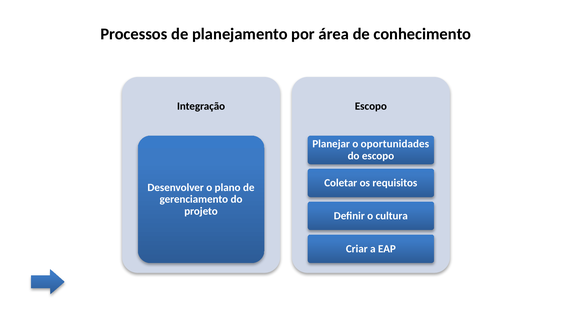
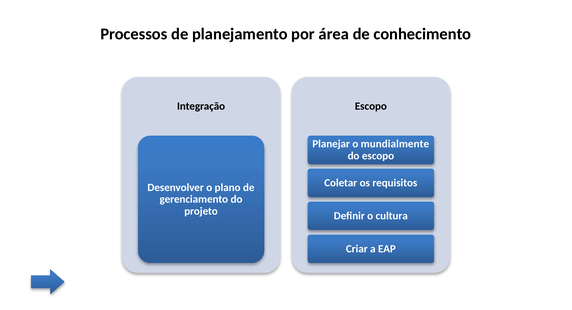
oportunidades: oportunidades -> mundialmente (395, 144)
